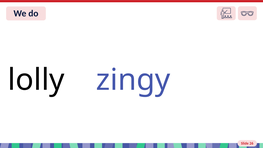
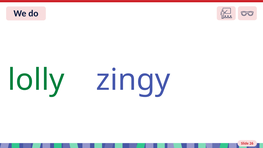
lolly colour: black -> green (36, 80)
